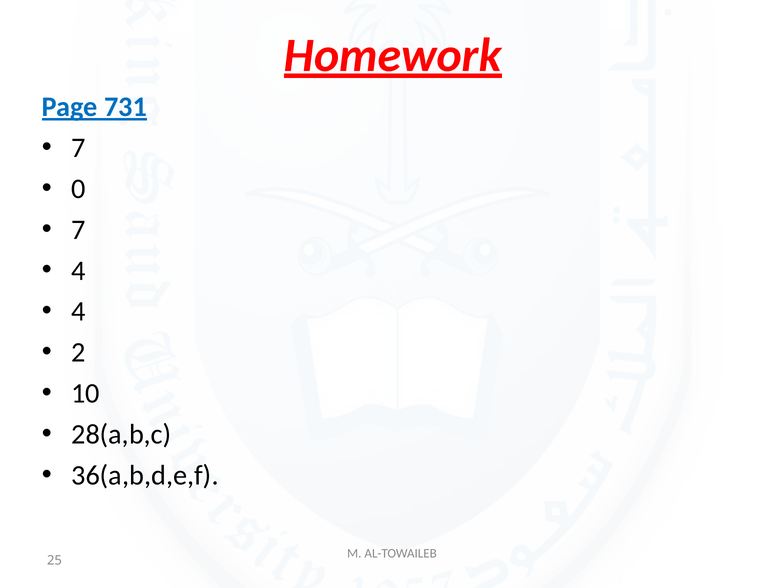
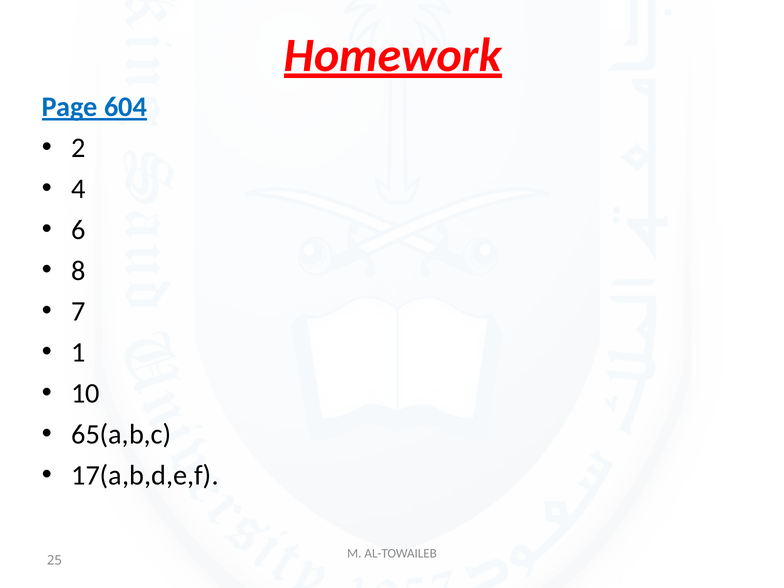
731: 731 -> 604 (126, 107)
7: 7 -> 2 (78, 148)
0: 0 -> 4 (78, 189)
7: 7 -> 6 (78, 230)
4: 4 -> 8 (78, 271)
4: 4 -> 7 (78, 312)
2: 2 -> 1 (78, 353)
28(a,b,c: 28(a,b,c -> 65(a,b,c (121, 434)
36(a,b,d,e,f: 36(a,b,d,e,f -> 17(a,b,d,e,f (145, 475)
